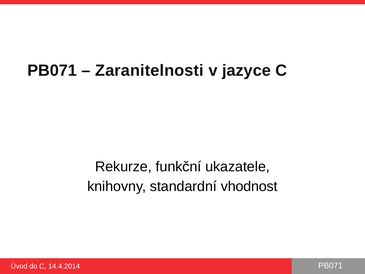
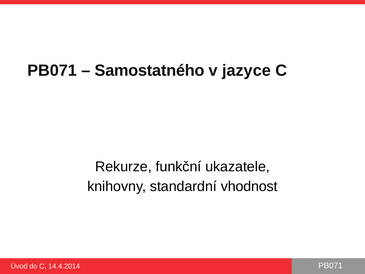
Zaranitelnosti: Zaranitelnosti -> Samostatného (150, 70)
